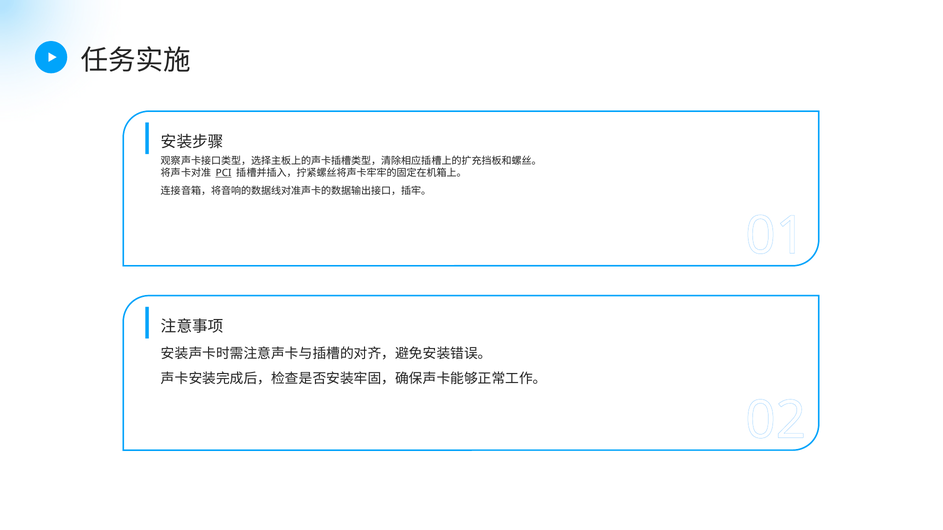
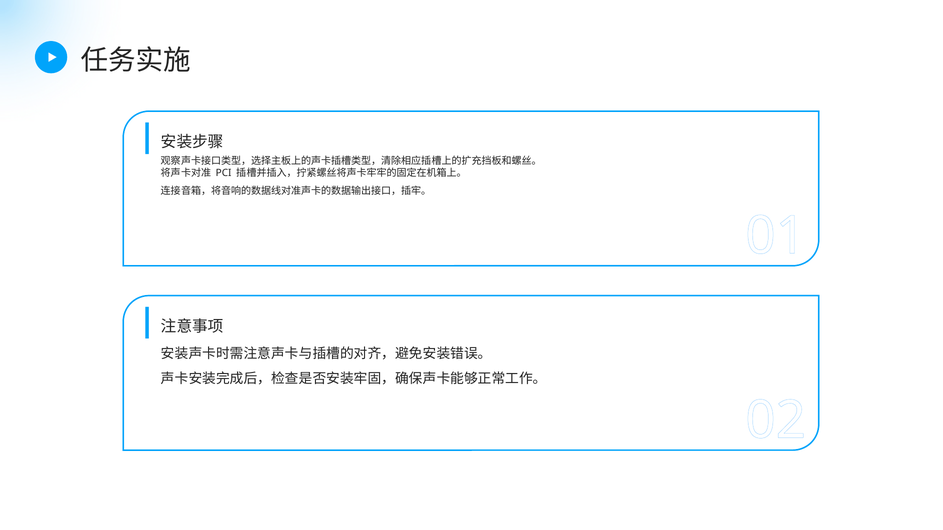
PCI underline: present -> none (224, 173)
